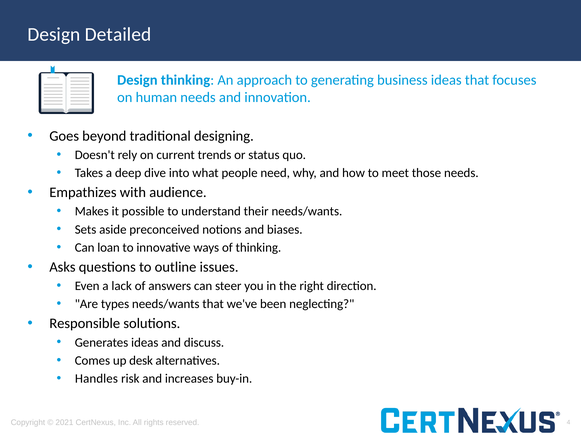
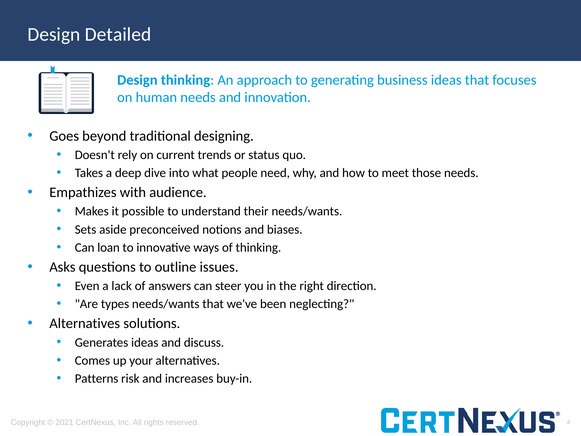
Responsible: Responsible -> Alternatives (85, 323)
desk: desk -> your (141, 360)
Handles: Handles -> Patterns (97, 378)
